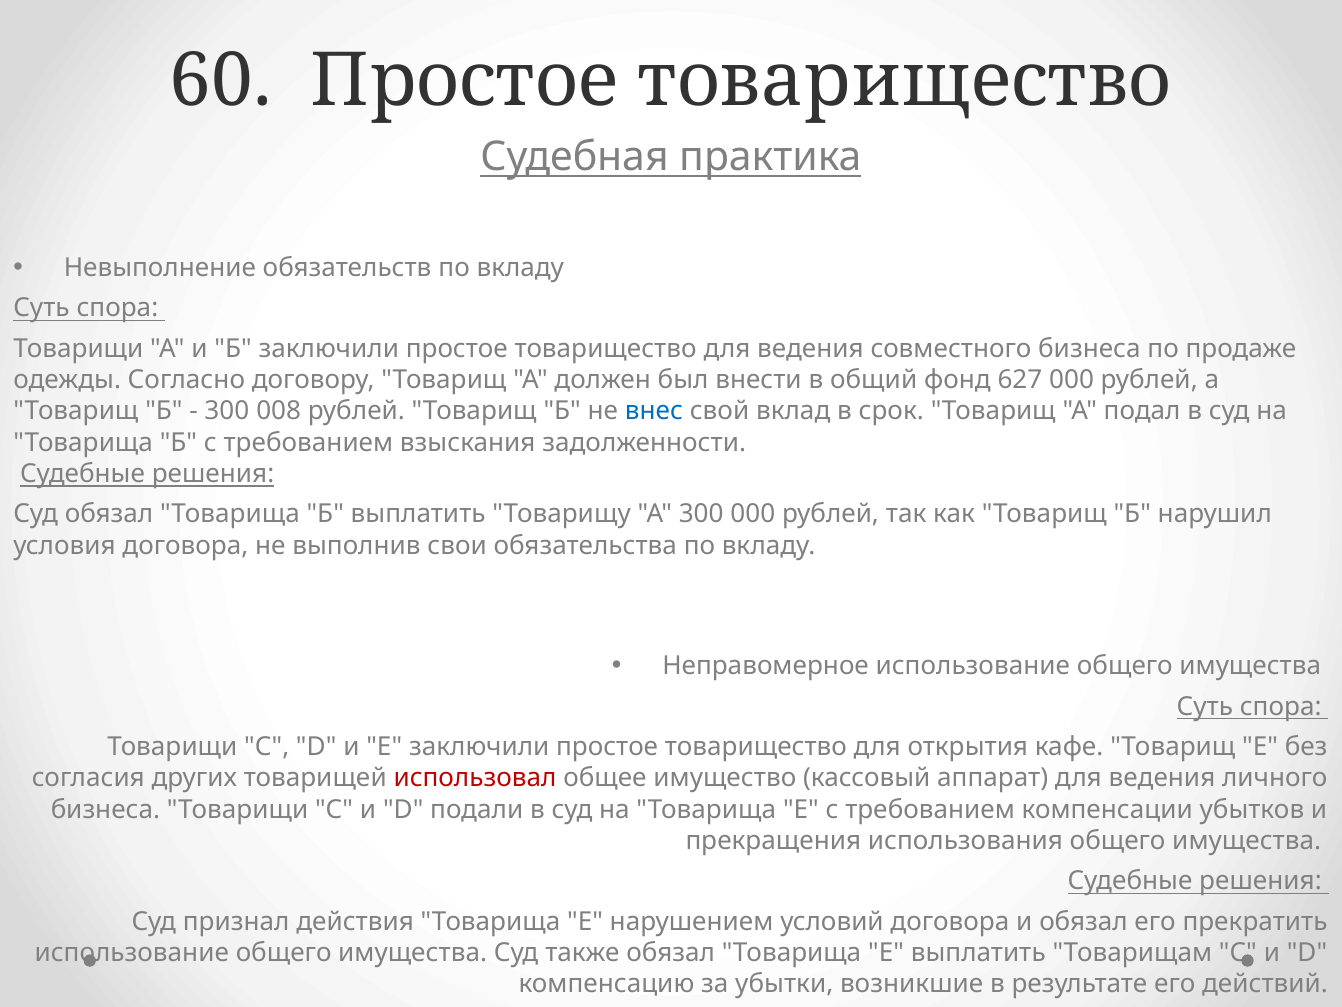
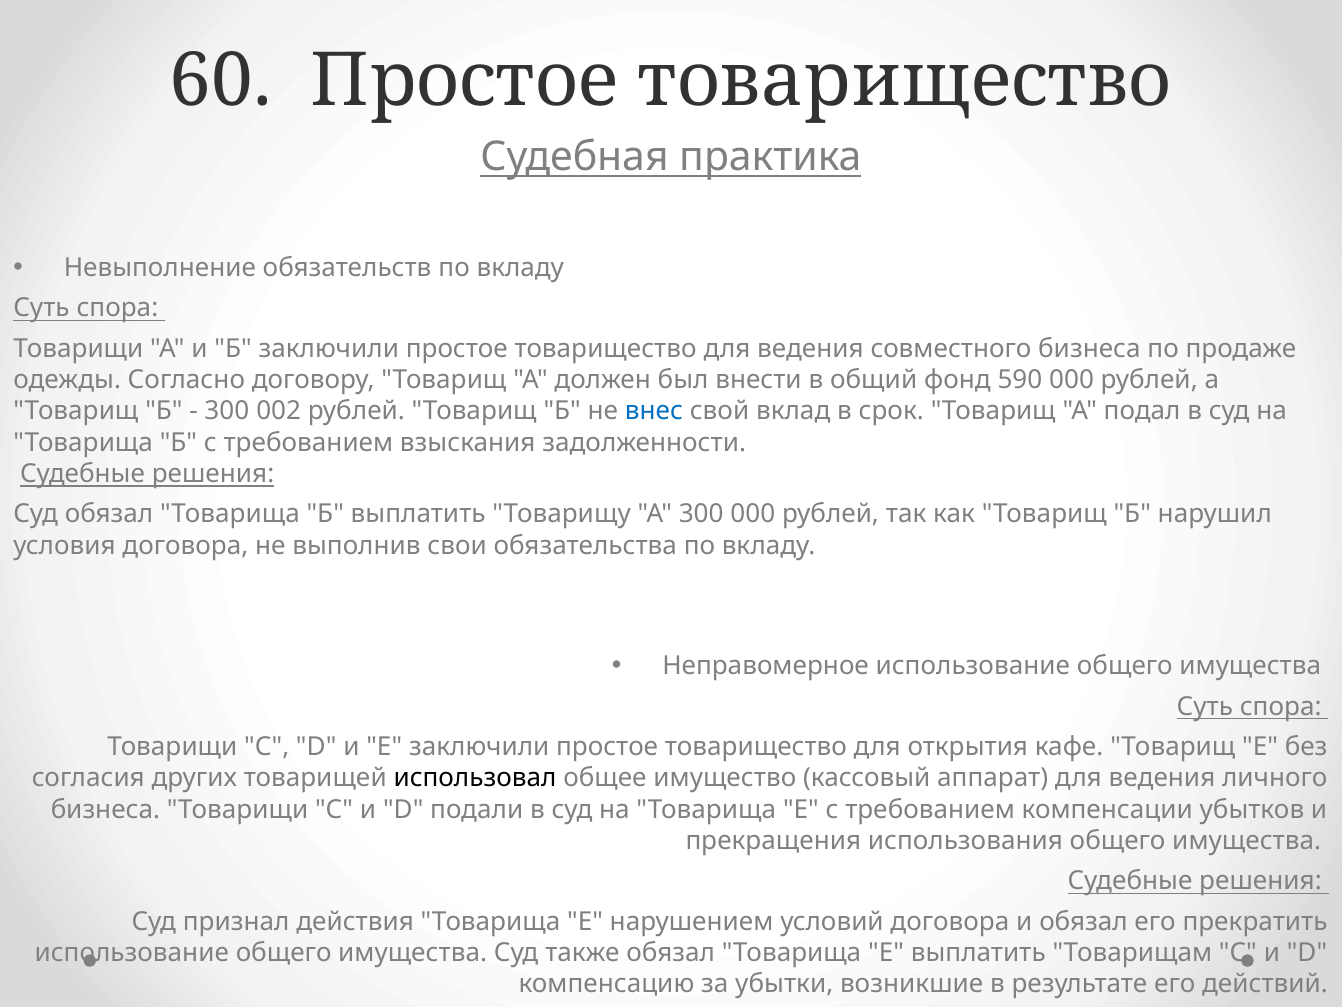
627: 627 -> 590 (1020, 380)
008: 008 -> 002 (279, 411)
использовал colour: red -> black (475, 778)
